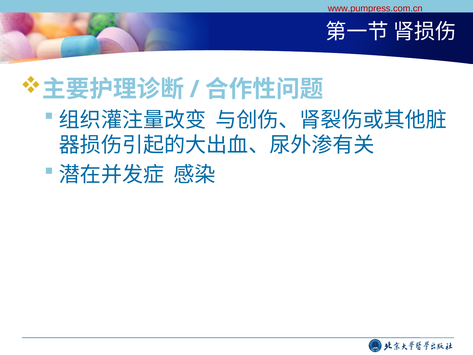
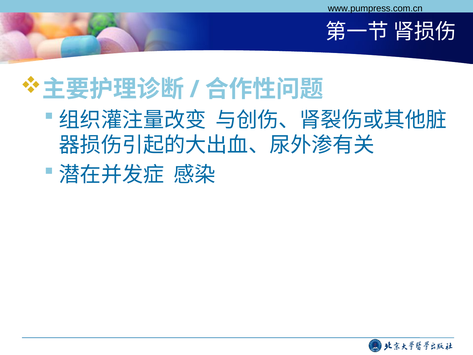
www.pumpress.com.cn colour: red -> black (375, 8)
